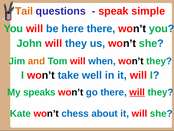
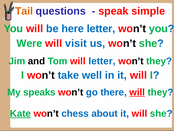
here there: there -> letter (101, 29)
John: John -> Were (29, 43)
they: they -> visit (76, 43)
and colour: orange -> black (36, 61)
will when: when -> letter (102, 61)
Kate underline: none -> present (20, 113)
